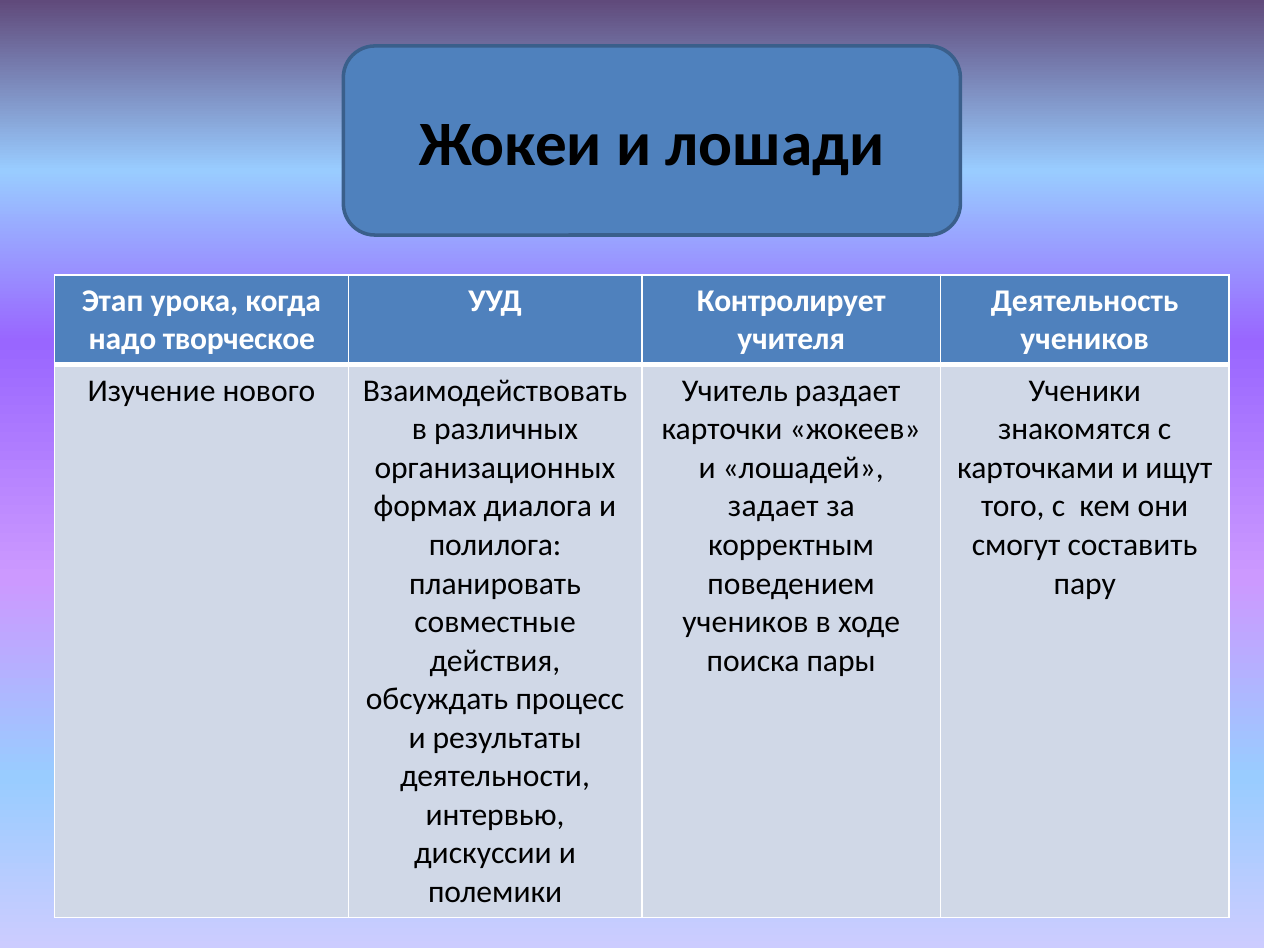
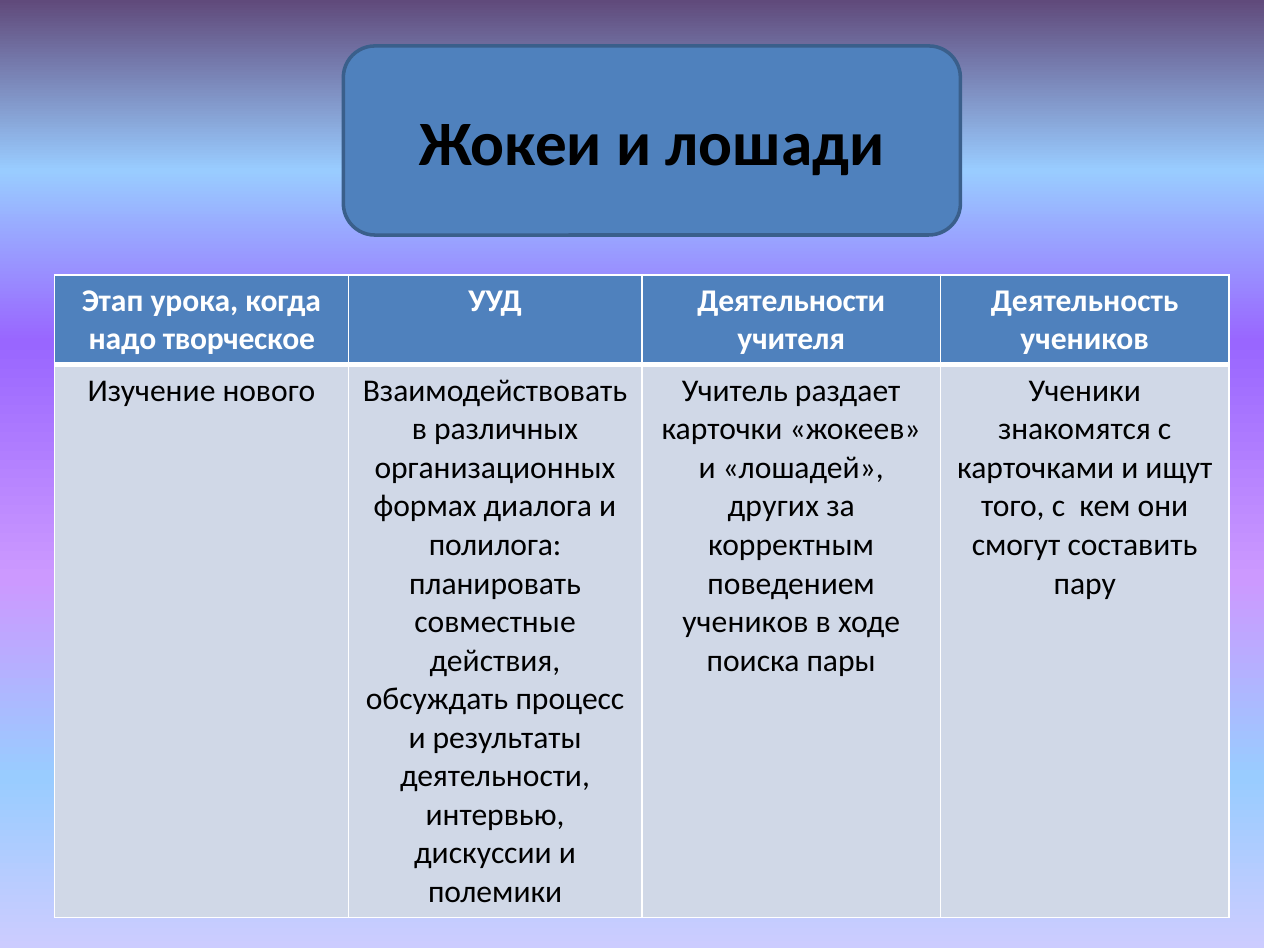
УУД Контролирует: Контролирует -> Деятельности (791, 301)
задает: задает -> других (773, 506)
